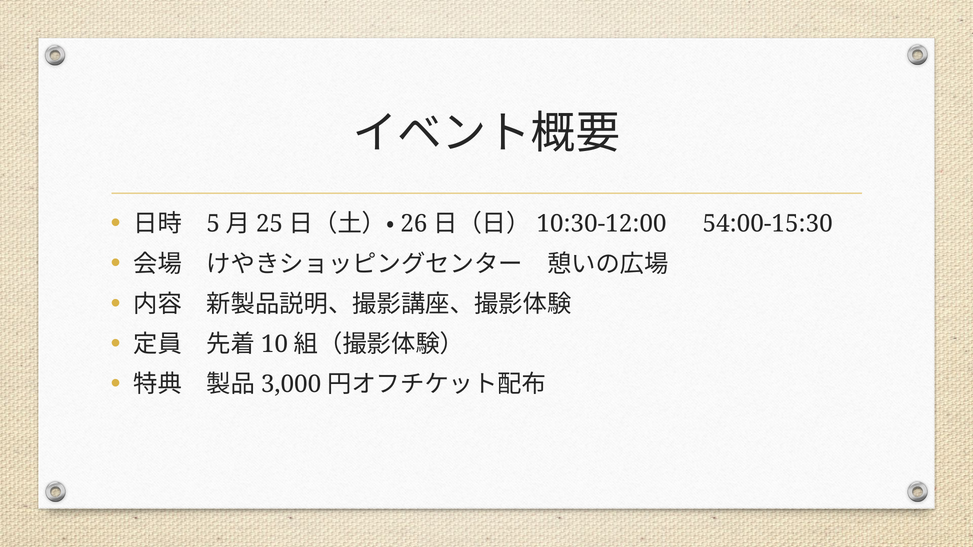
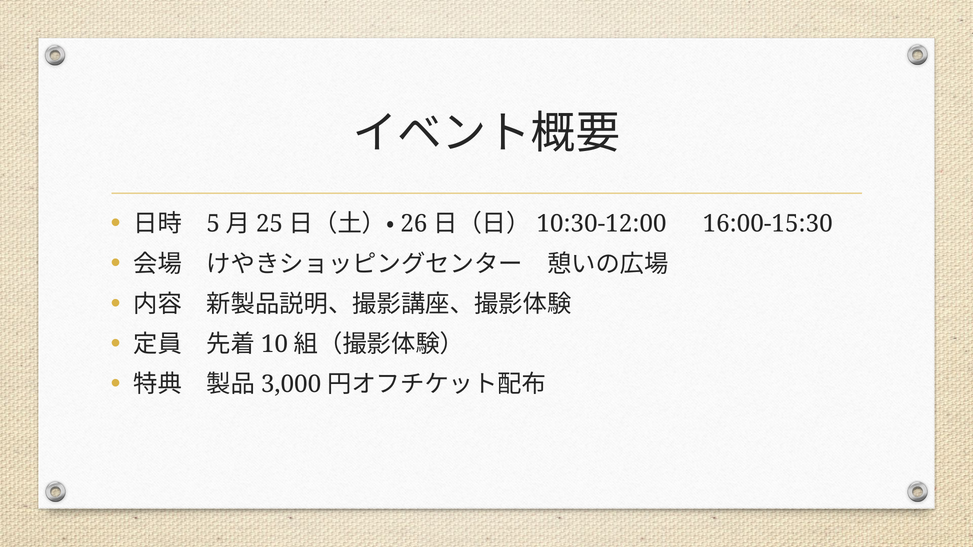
54:00-15:30: 54:00-15:30 -> 16:00-15:30 (768, 224)
